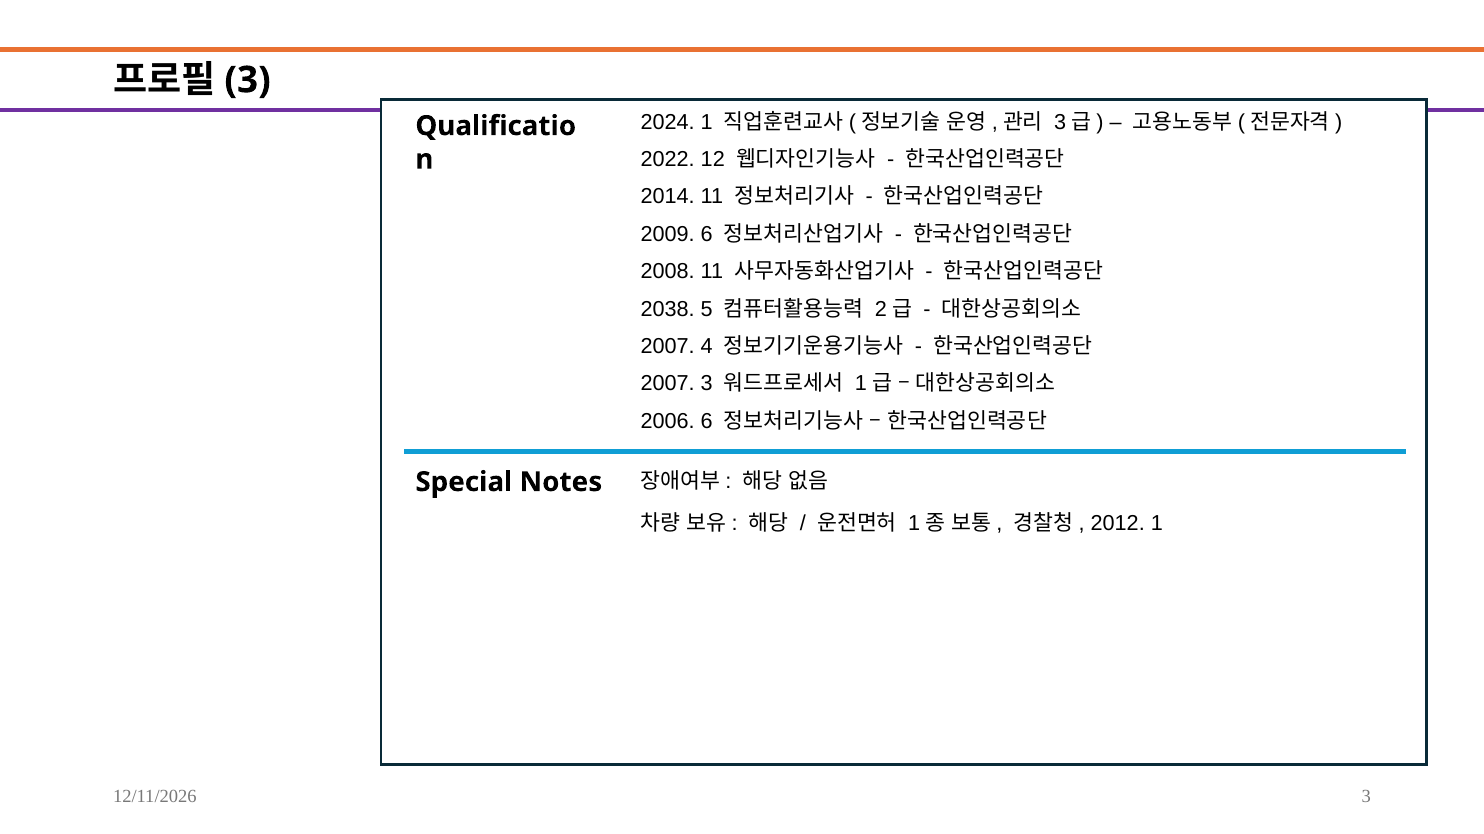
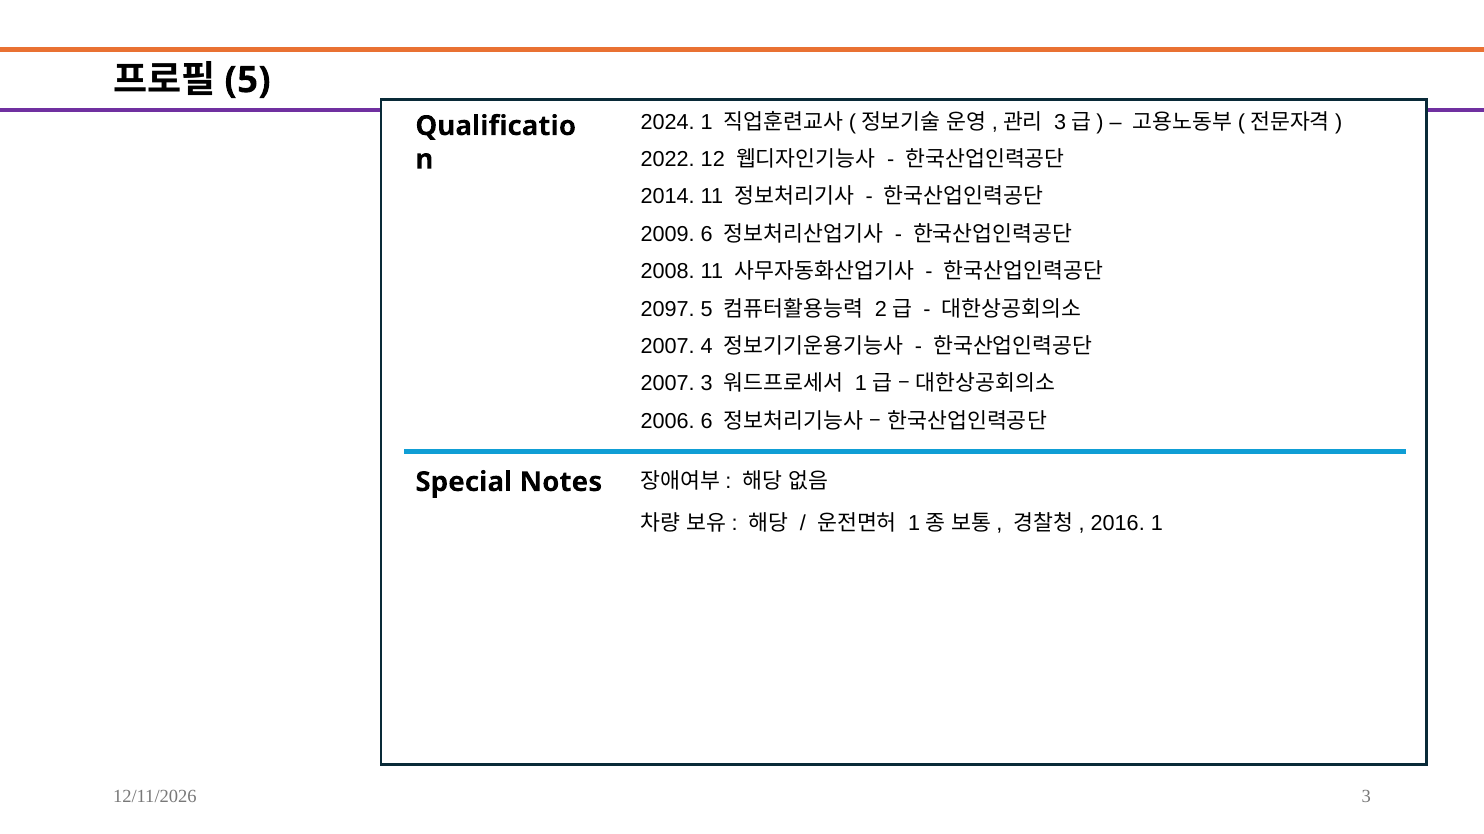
3: 3 -> 5 (248, 80)
2038: 2038 -> 2097 (668, 309)
2012: 2012 -> 2016 (1118, 524)
